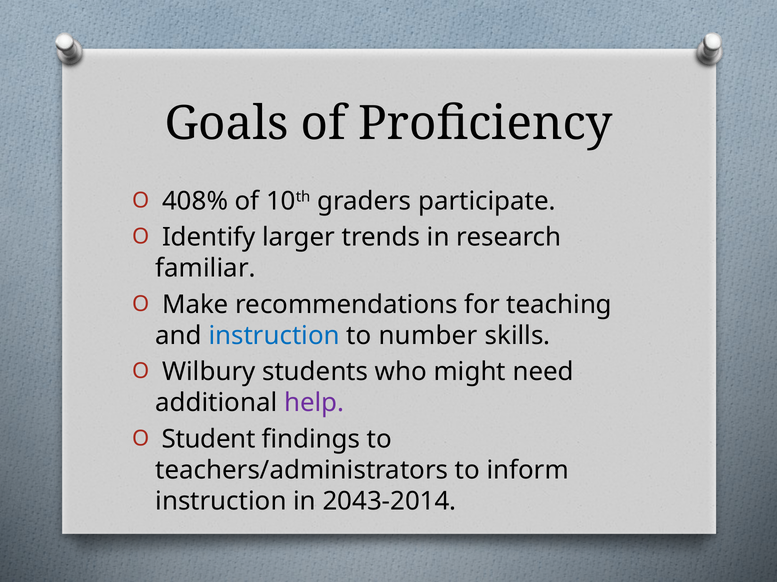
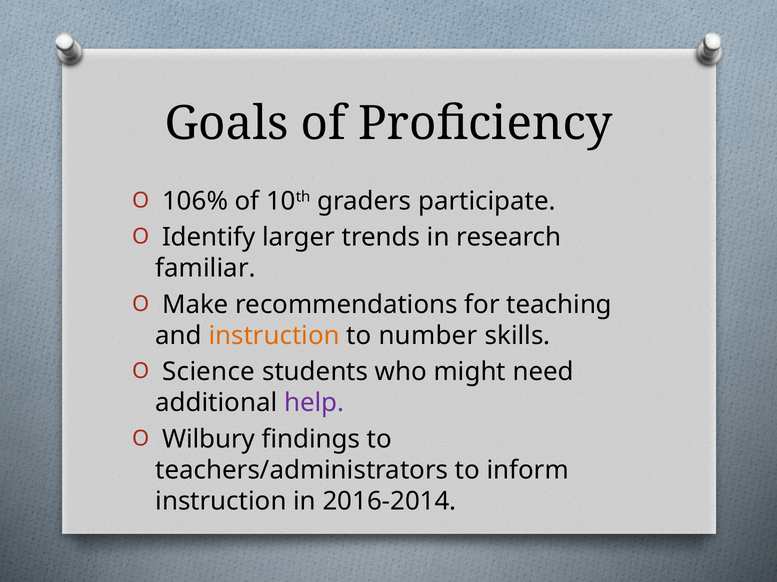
408%: 408% -> 106% (195, 201)
instruction colour: blue -> orange (274, 336)
Wilbury: Wilbury -> Science (209, 372)
Student: Student -> Wilbury (209, 440)
2043-2014: 2043-2014 -> 2016-2014 (390, 502)
